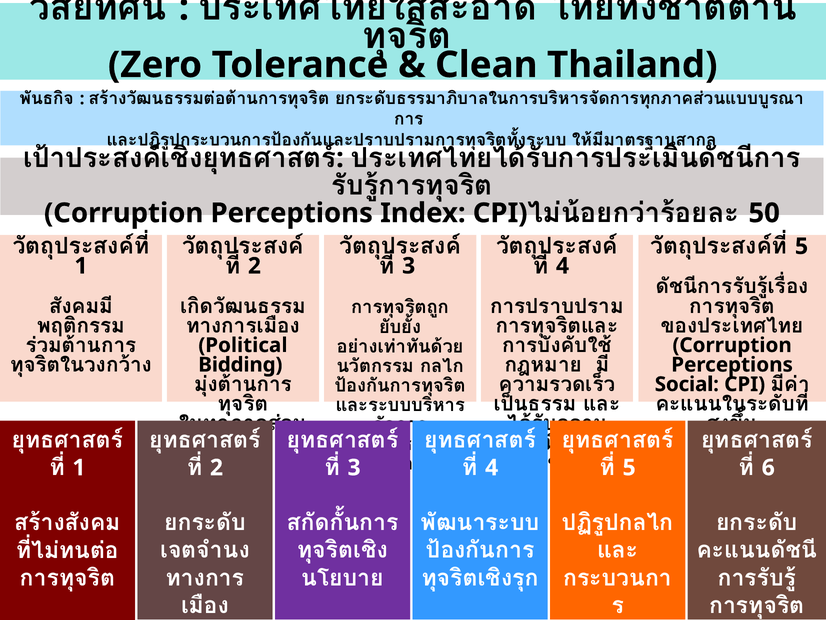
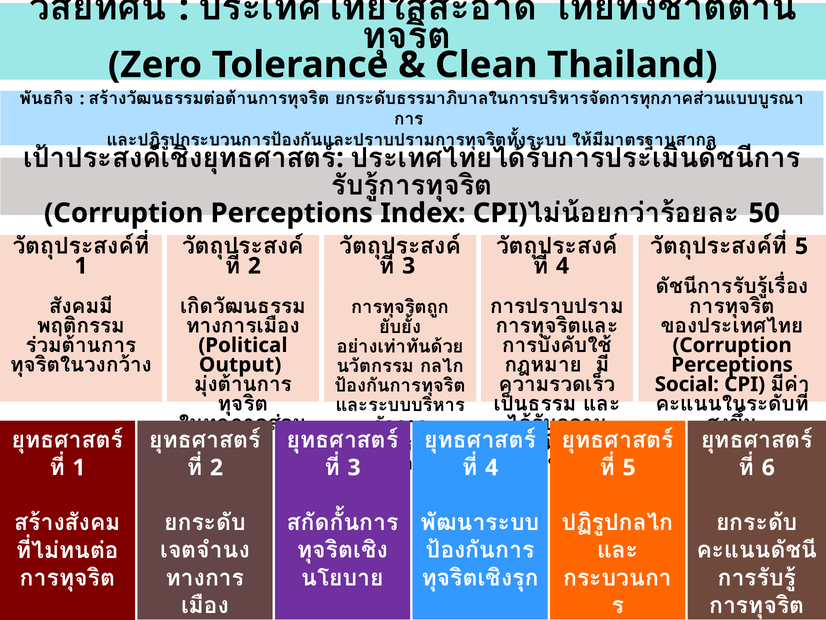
Bidding: Bidding -> Output (240, 364)
